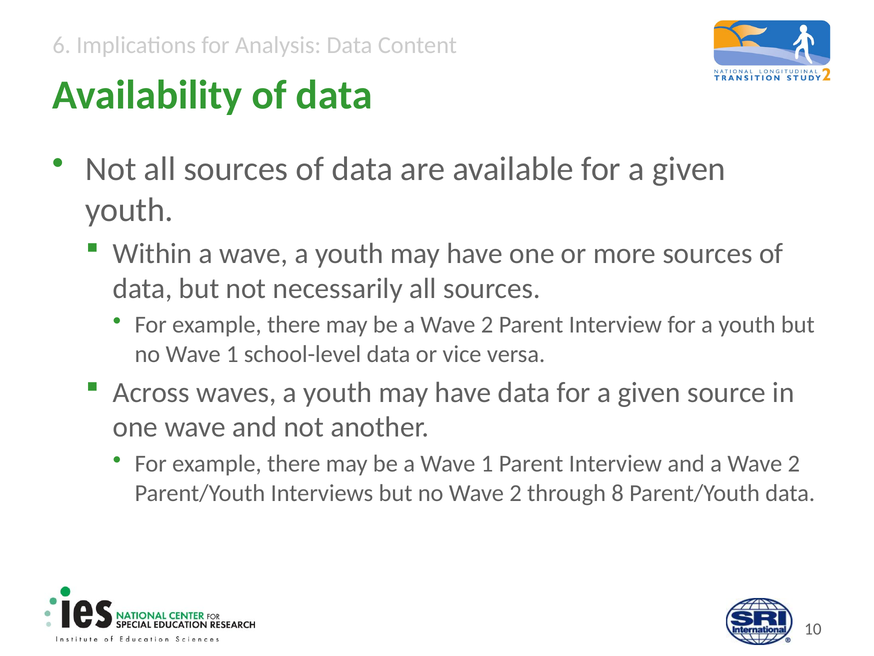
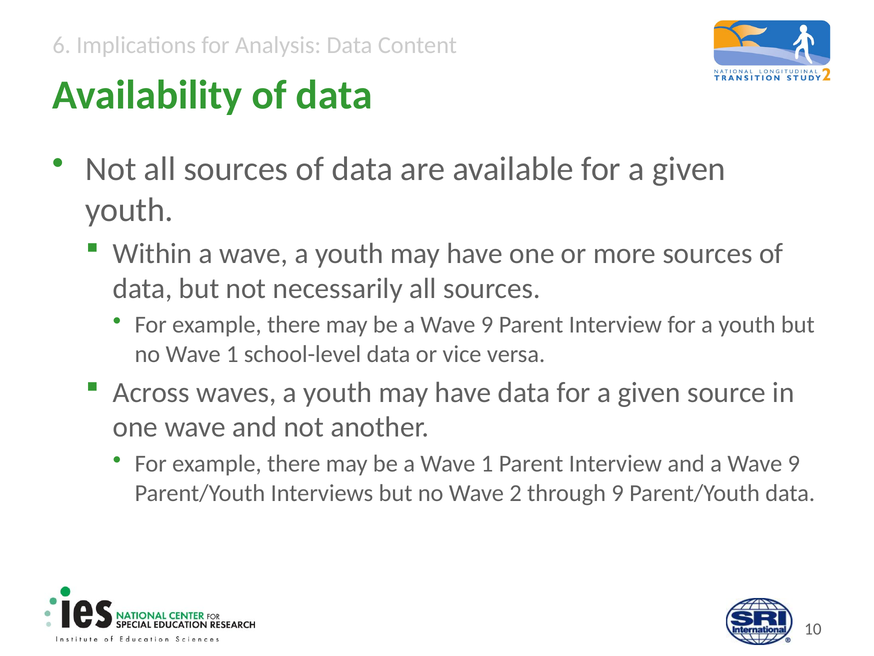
be a Wave 2: 2 -> 9 (487, 325)
and a Wave 2: 2 -> 9 (794, 464)
through 8: 8 -> 9 (618, 493)
